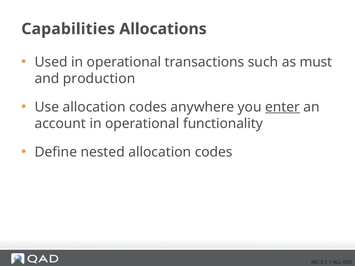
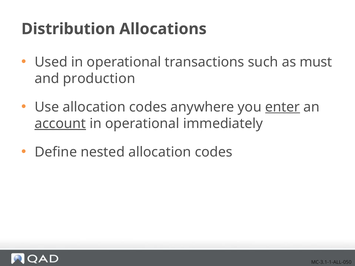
Capabilities: Capabilities -> Distribution (68, 29)
account underline: none -> present (60, 124)
functionality: functionality -> immediately (223, 124)
